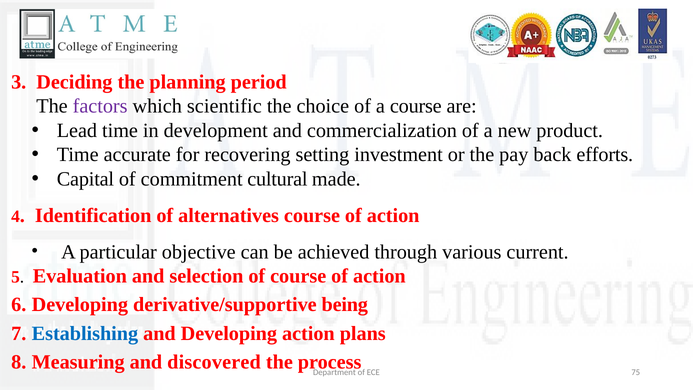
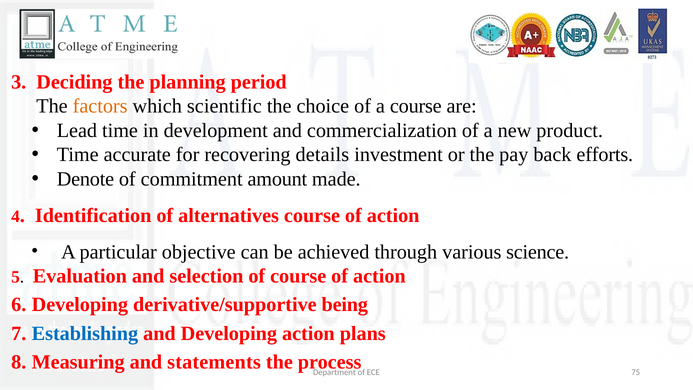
factors colour: purple -> orange (100, 106)
setting: setting -> details (322, 155)
Capital: Capital -> Denote (85, 179)
cultural: cultural -> amount (277, 179)
current: current -> science (538, 252)
discovered: discovered -> statements (214, 362)
